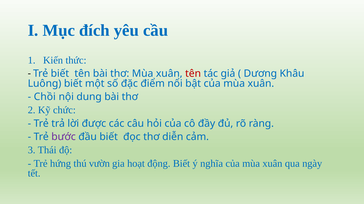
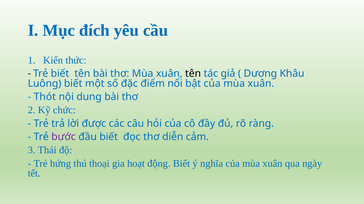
tên colour: red -> black (193, 74)
Chồi: Chồi -> Thót (45, 97)
vườn: vườn -> thoại (99, 164)
